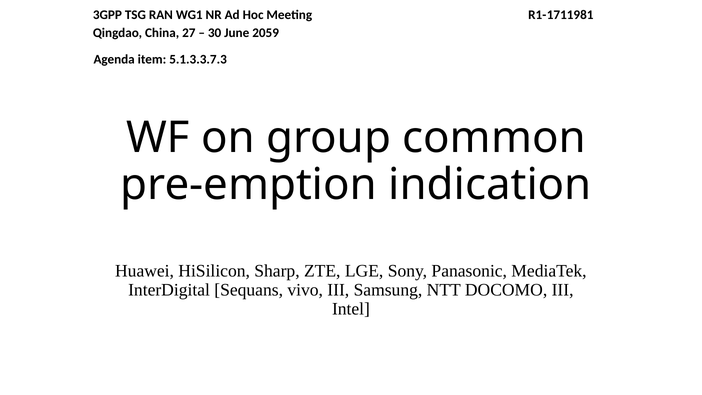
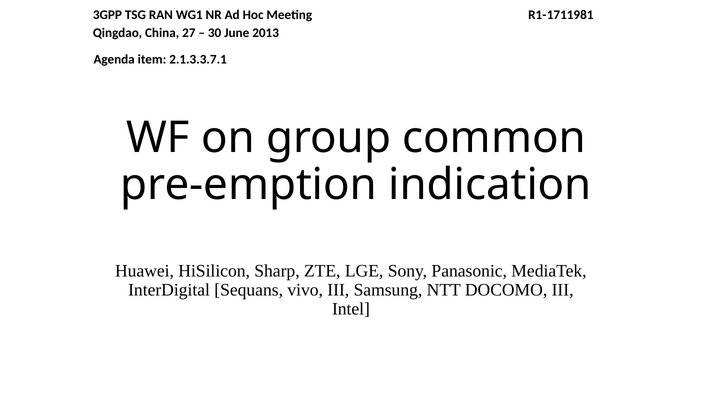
2059: 2059 -> 2013 (266, 33)
5.1.3.3.7.3: 5.1.3.3.7.3 -> 2.1.3.3.7.1 (198, 60)
